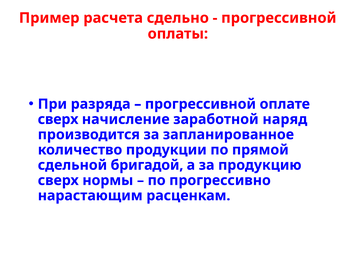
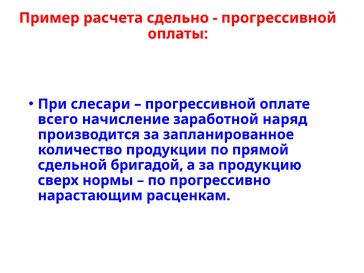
разряда: разряда -> слесари (101, 104)
сверх: сверх -> всего (58, 119)
